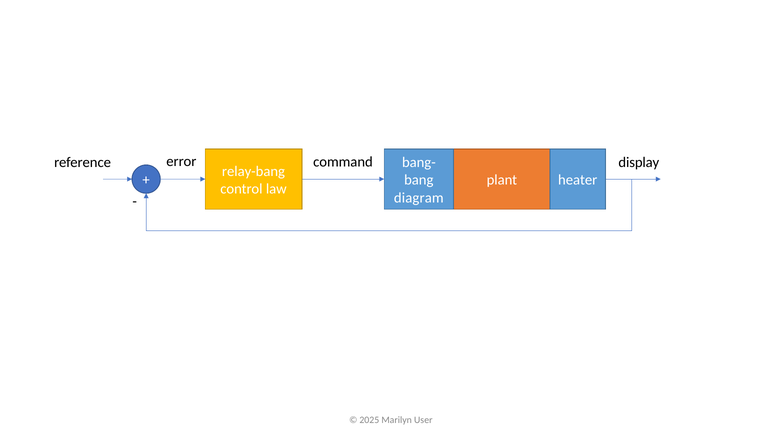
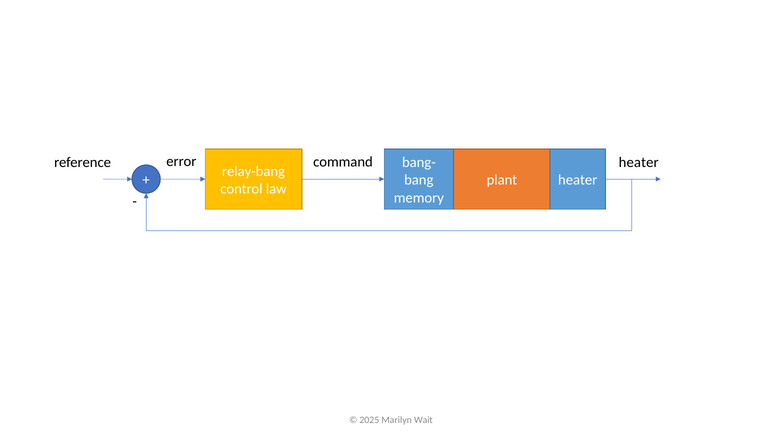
error display: display -> heater (639, 162)
diagram: diagram -> memory (419, 198)
User: User -> Wait (423, 420)
